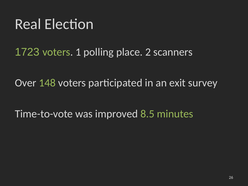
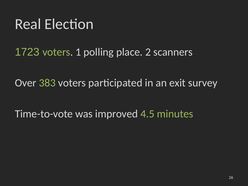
148: 148 -> 383 (47, 83)
8.5: 8.5 -> 4.5 (147, 114)
